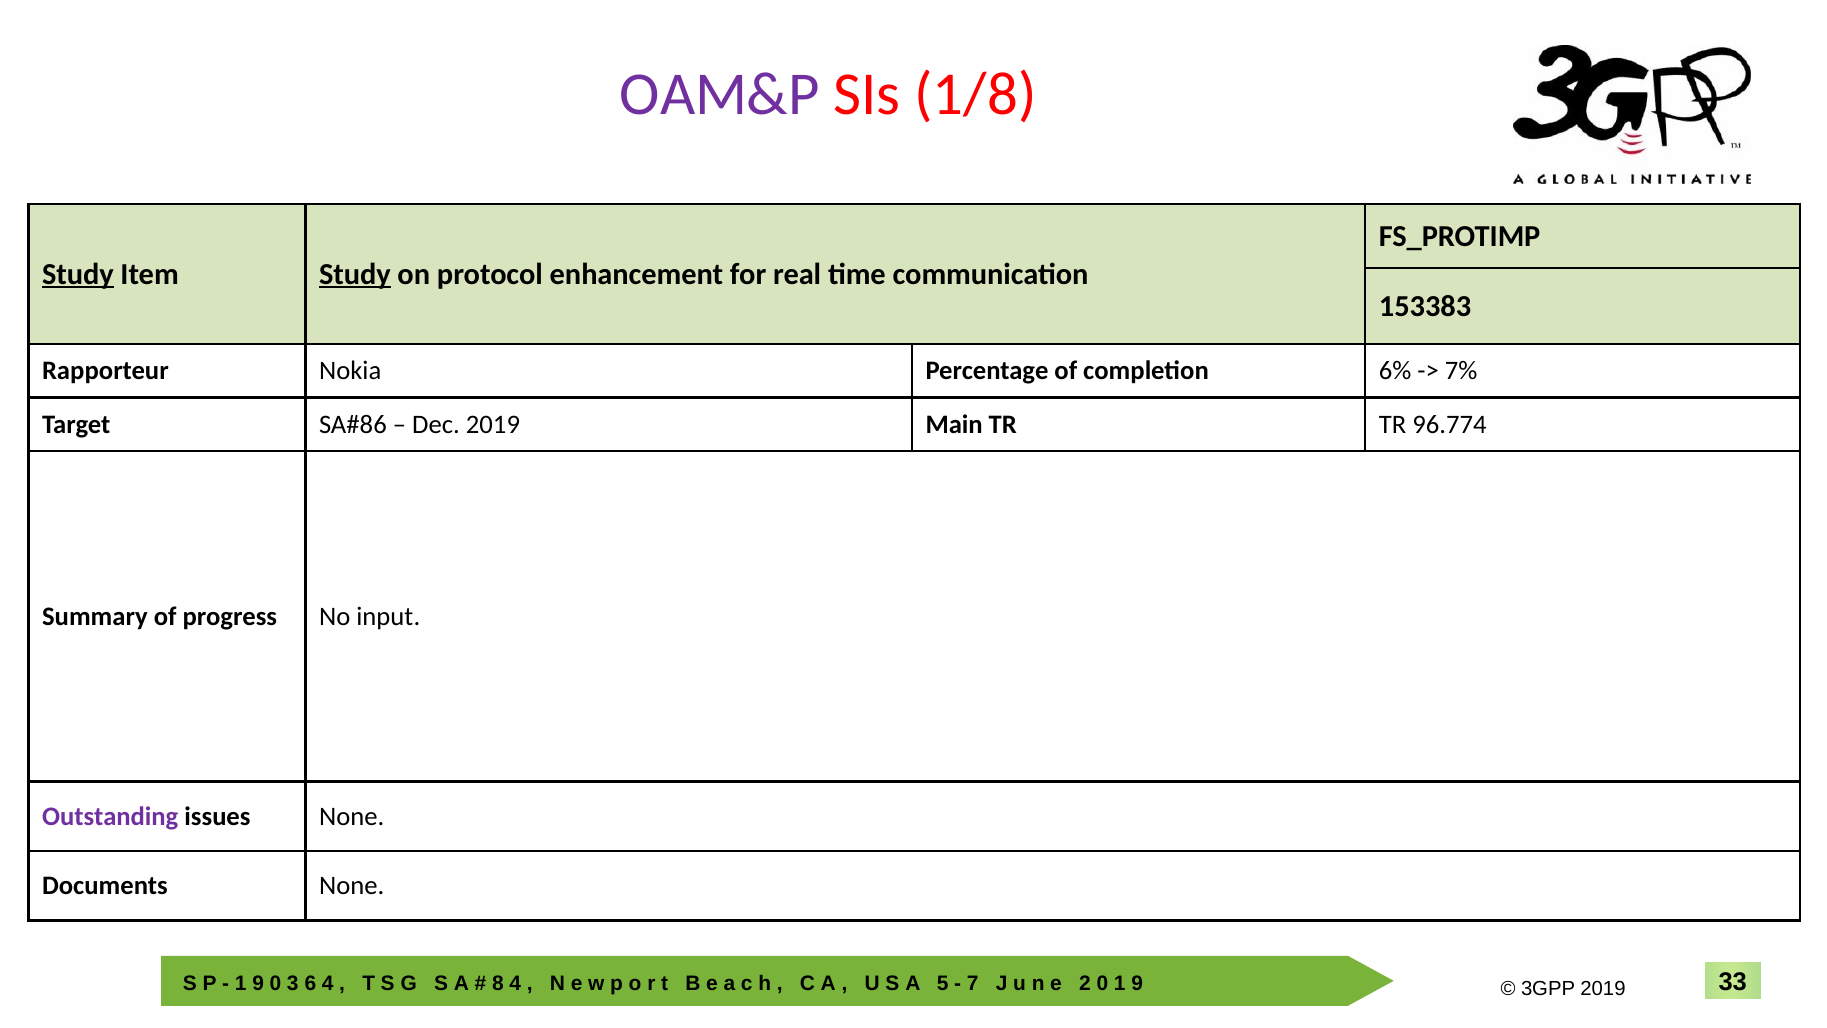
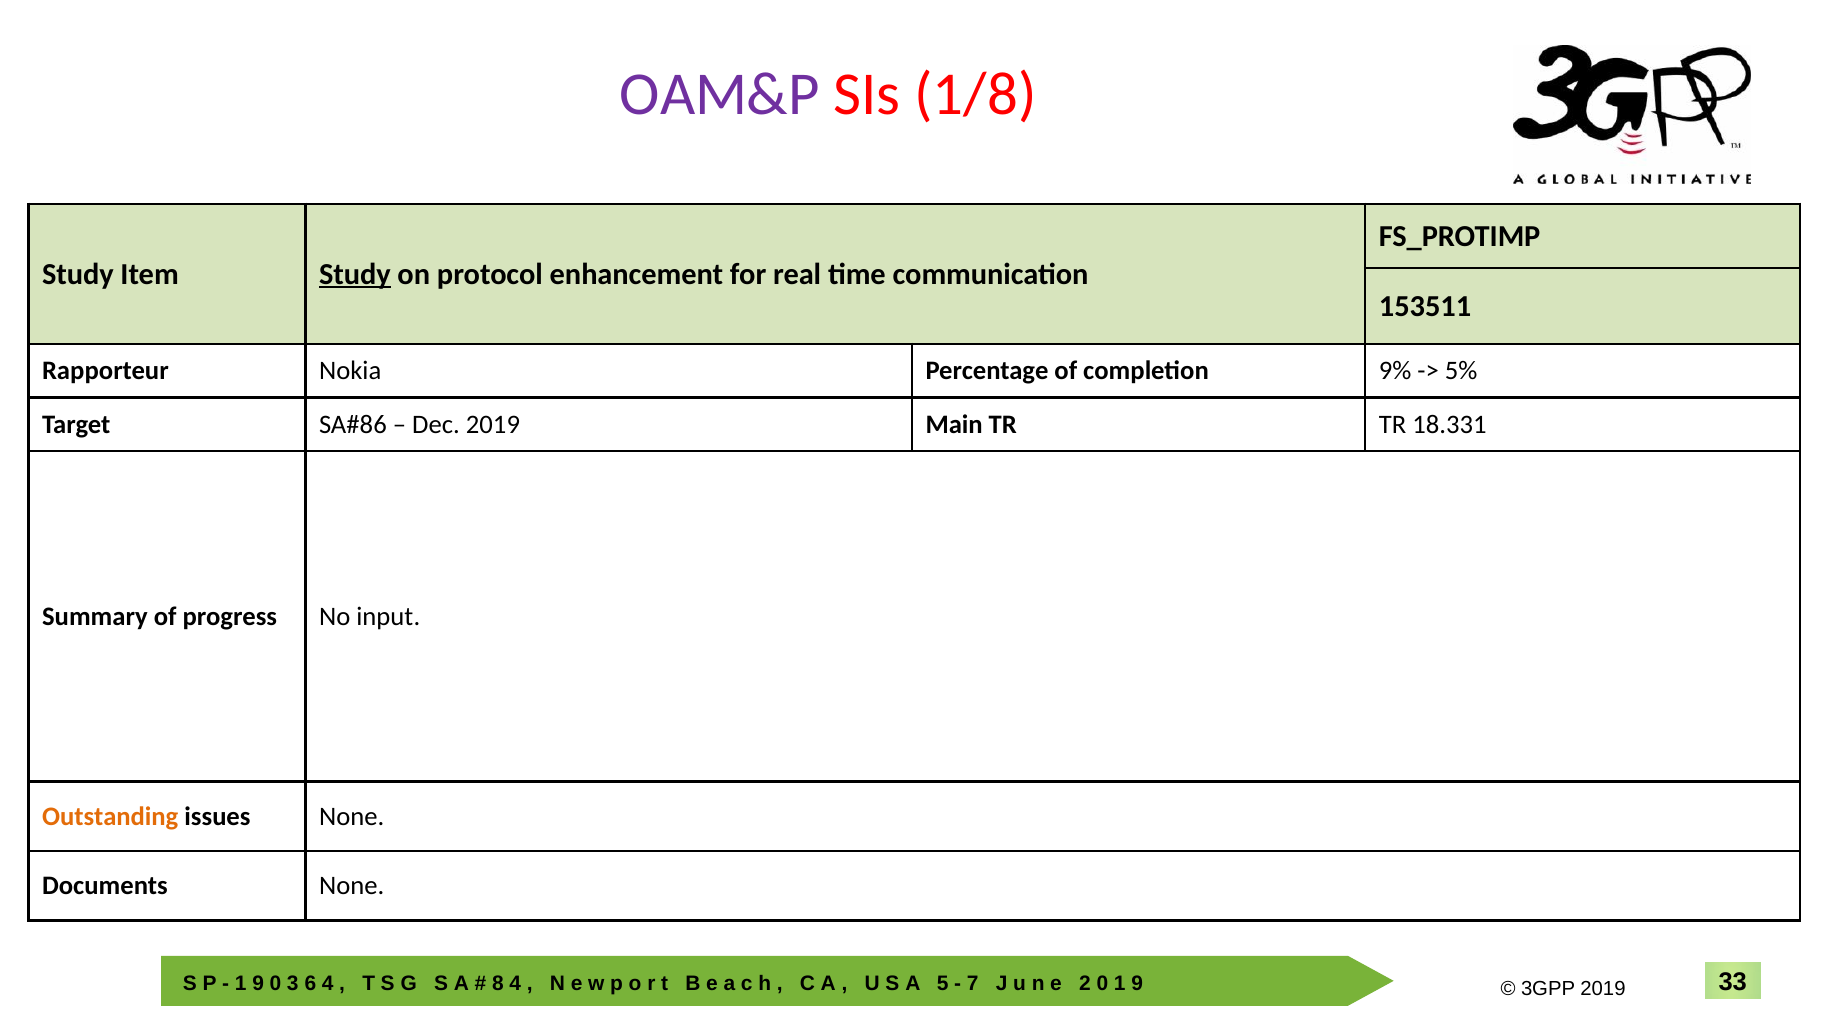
Study underline: present -> none (78, 274)
153383: 153383 -> 153511 (1425, 306)
6%: 6% -> 9% (1395, 371)
7%: 7% -> 5% (1461, 371)
96.774: 96.774 -> 18.331 (1449, 424)
Outstanding colour: purple -> orange (110, 816)
